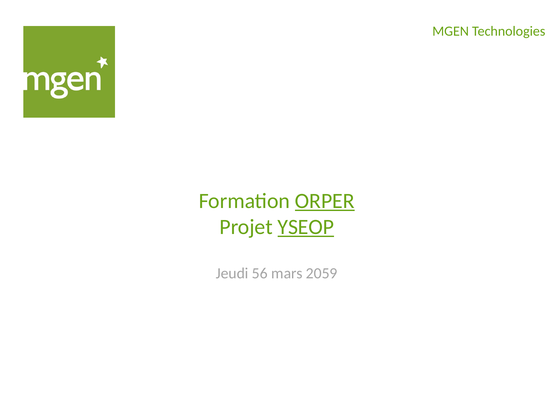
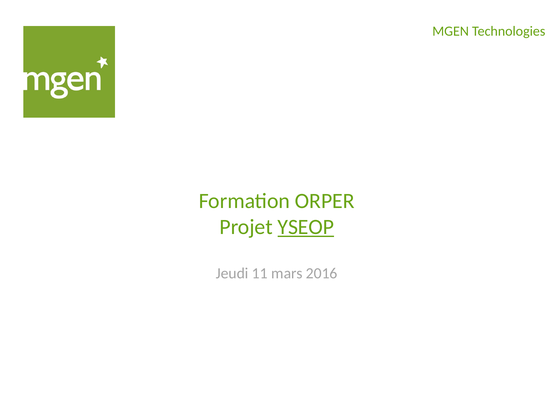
ORPER underline: present -> none (325, 201)
56: 56 -> 11 (260, 273)
2059: 2059 -> 2016 (322, 273)
